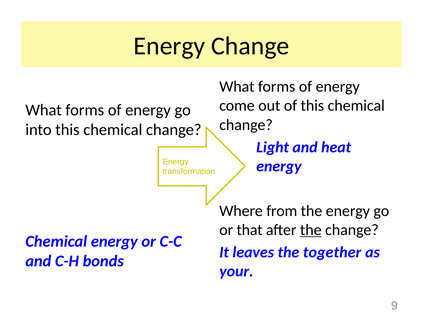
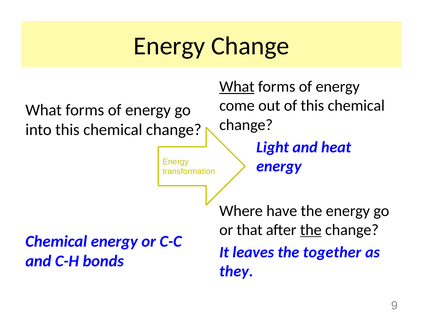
What underline: none -> present (237, 87)
from: from -> have (282, 211)
your: your -> they (236, 271)
